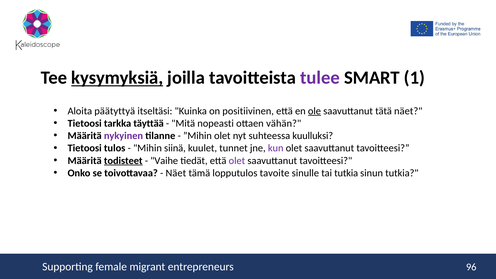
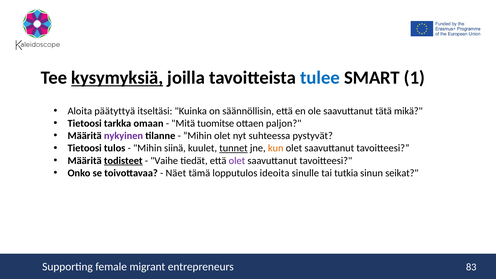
tulee colour: purple -> blue (320, 78)
positiivinen: positiivinen -> säännöllisin (248, 111)
ole underline: present -> none (314, 111)
tätä näet: näet -> mikä (408, 111)
täyttää: täyttää -> omaan (148, 123)
nopeasti: nopeasti -> tuomitse (216, 123)
vähän: vähän -> paljon (284, 123)
kuulluksi: kuulluksi -> pystyvät (313, 136)
tunnet underline: none -> present (234, 148)
kun colour: purple -> orange (276, 148)
tavoite: tavoite -> ideoita (275, 173)
sinun tutkia: tutkia -> seikat (402, 173)
96: 96 -> 83 (471, 267)
